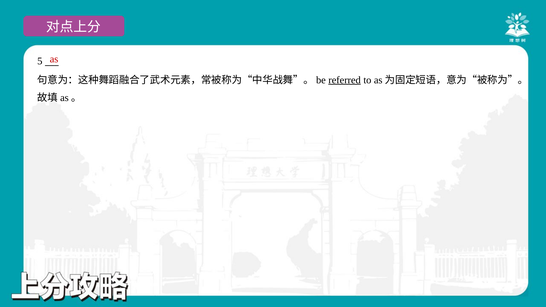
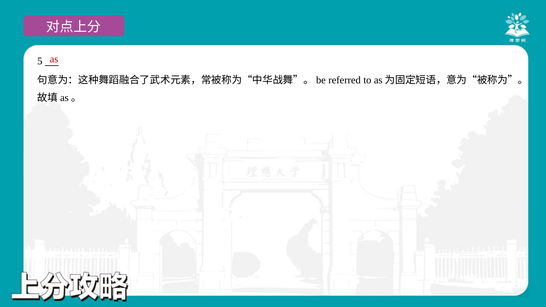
referred underline: present -> none (345, 80)
